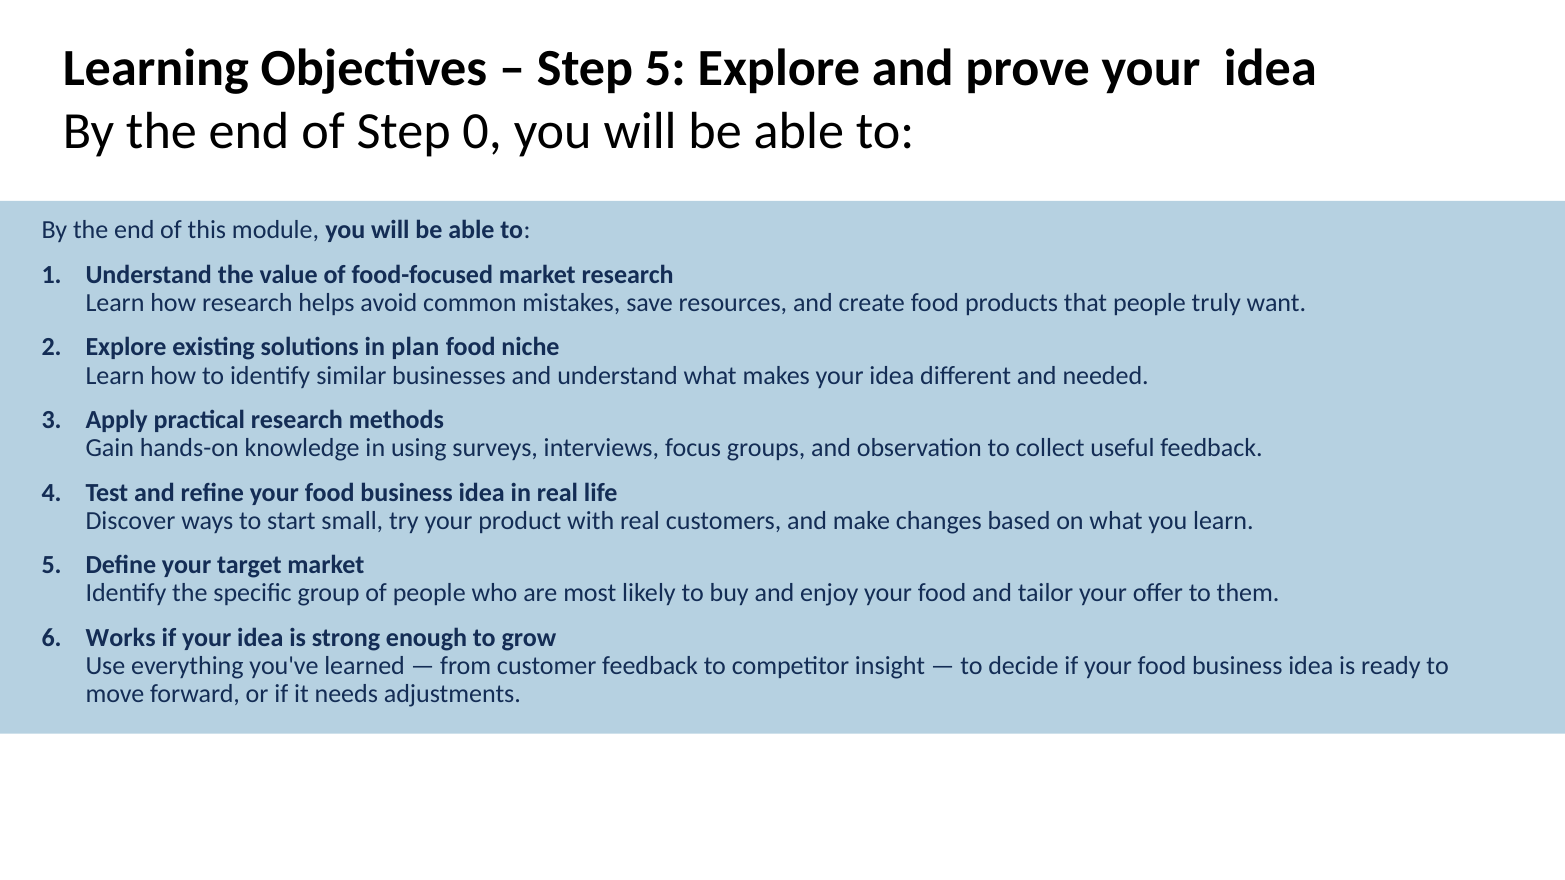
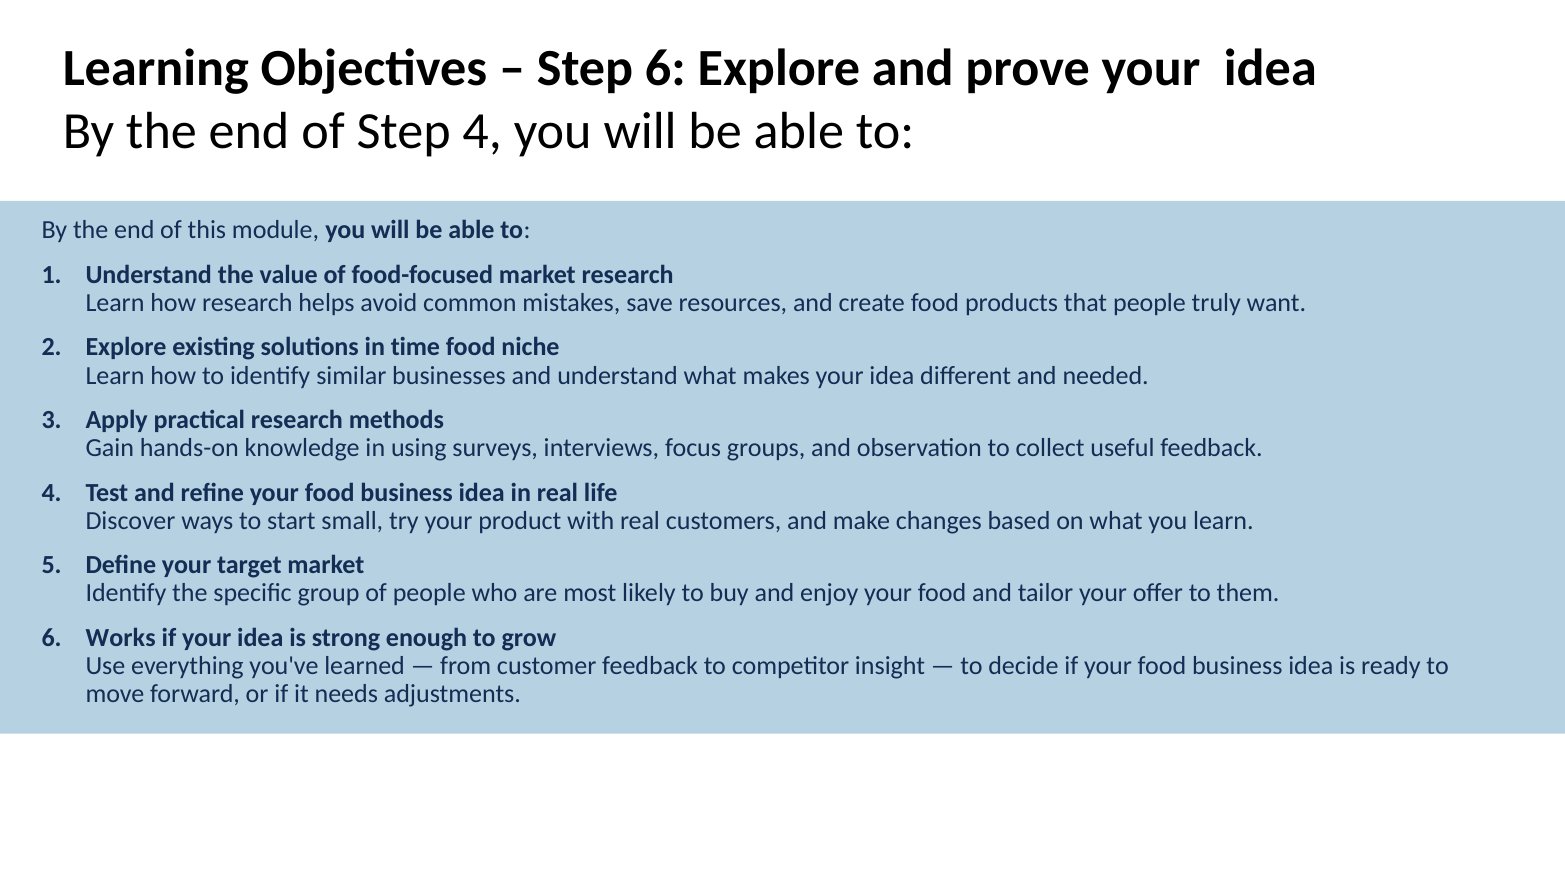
Step 5: 5 -> 6 (665, 68)
Step 0: 0 -> 4 (482, 131)
plan: plan -> time (415, 347)
